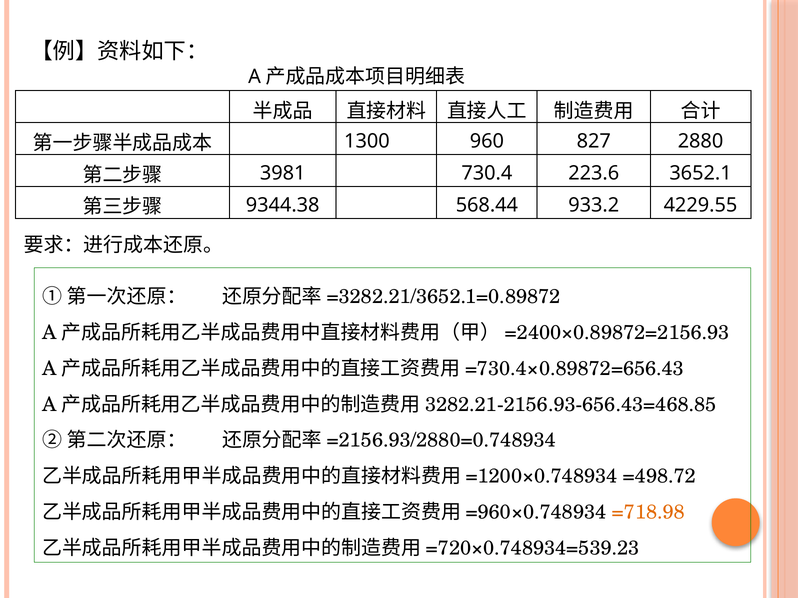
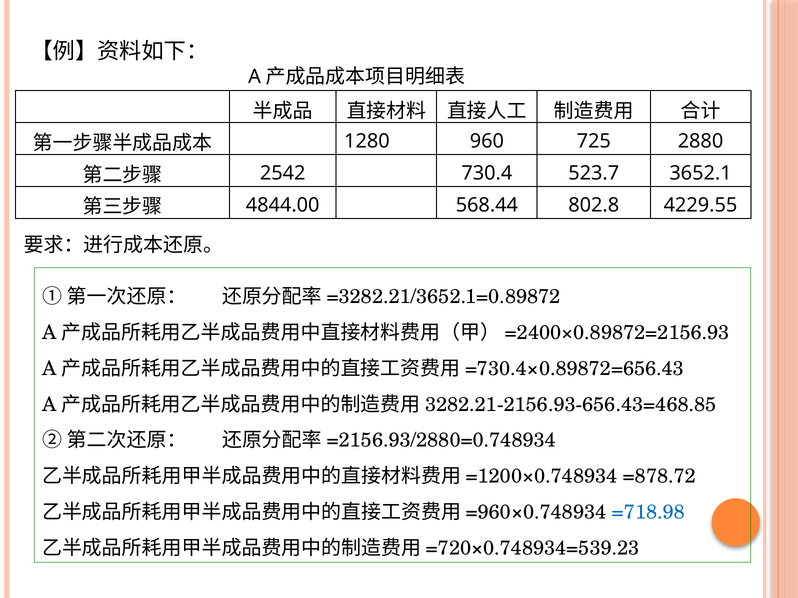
1300: 1300 -> 1280 (367, 141)
827: 827 -> 725 (594, 141)
3981: 3981 -> 2542 (283, 173)
223.6: 223.6 -> 523.7 (594, 173)
9344.38: 9344.38 -> 4844.00 (283, 205)
933.2: 933.2 -> 802.8 (594, 205)
=498.72: =498.72 -> =878.72 (659, 477)
=718.98 colour: orange -> blue (648, 513)
